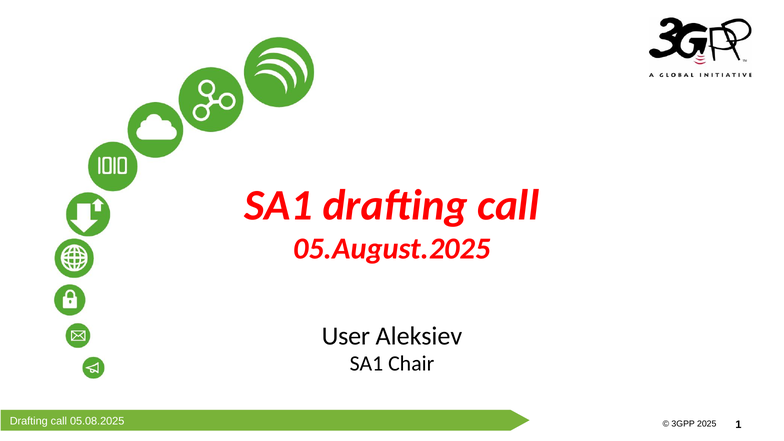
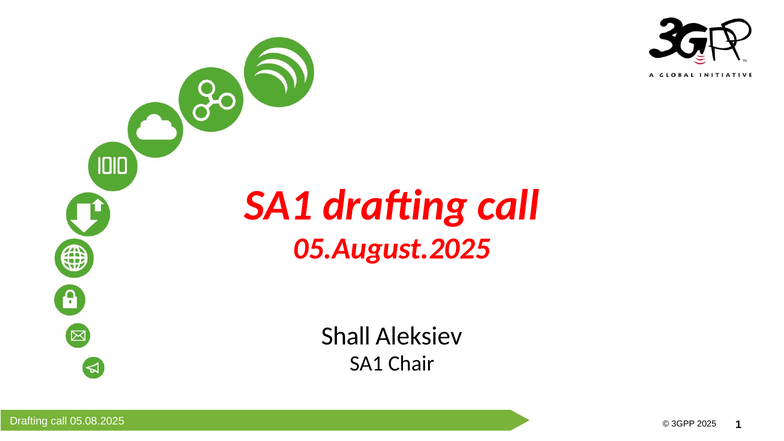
User: User -> Shall (346, 336)
